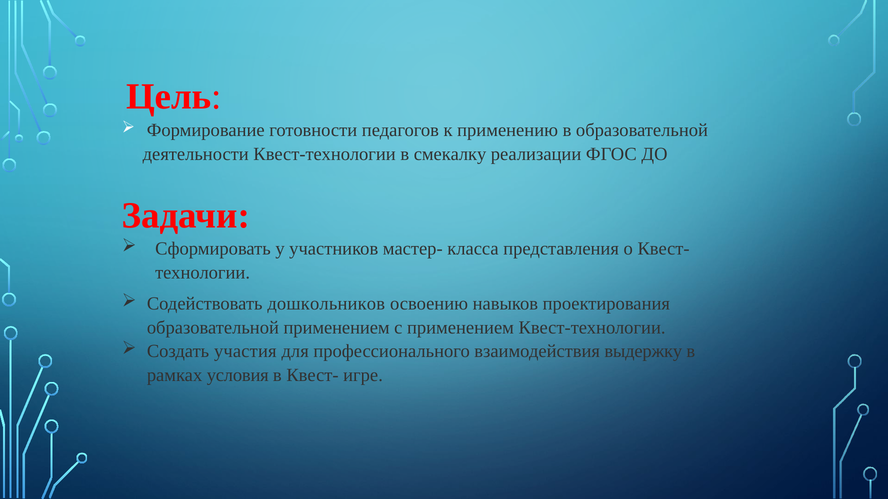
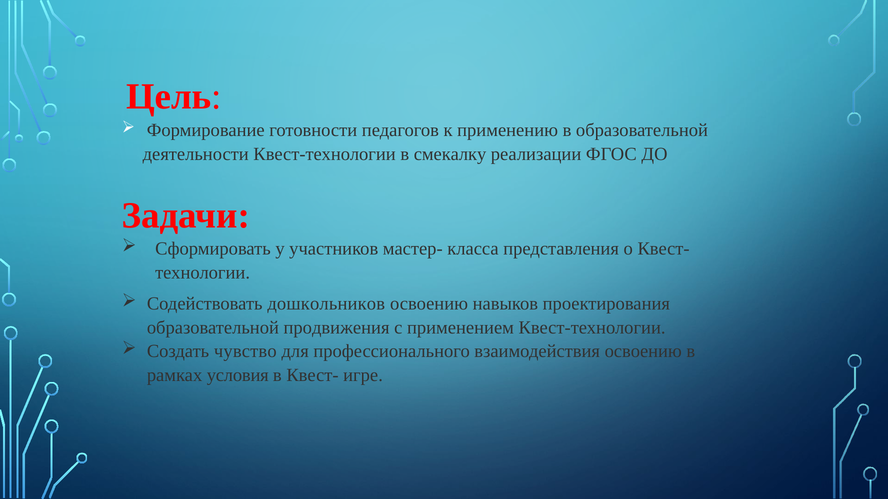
образовательной применением: применением -> продвижения (337, 328)
участия: участия -> чувство (245, 352)
взаимодействия выдержку: выдержку -> освоению (643, 352)
